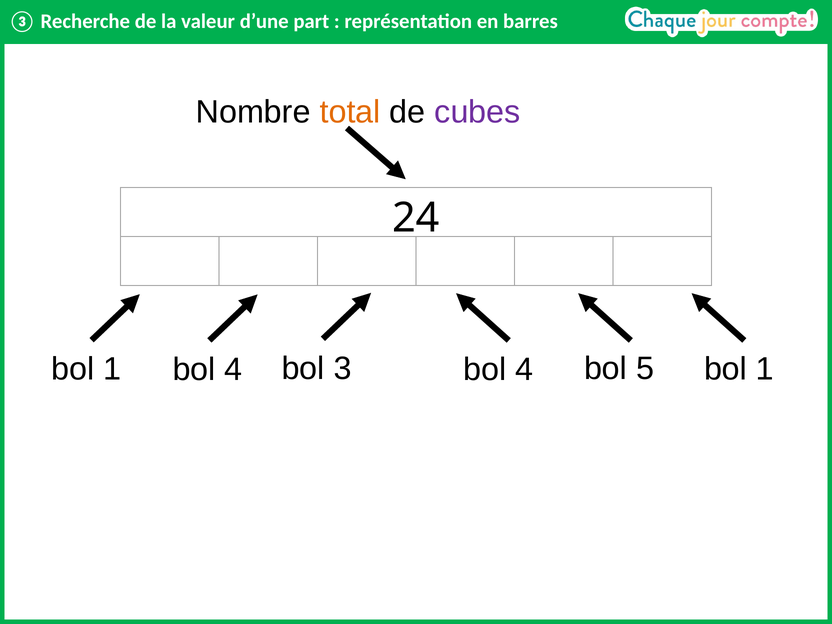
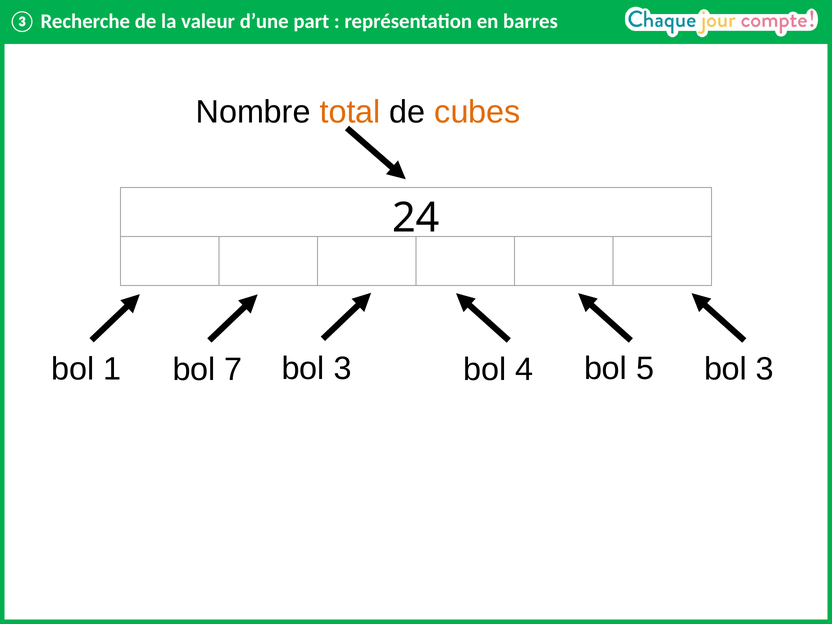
cubes colour: purple -> orange (477, 112)
4: 4 -> 7 (233, 370)
5 bol 1: 1 -> 3 (765, 369)
